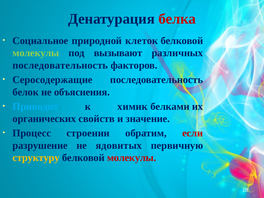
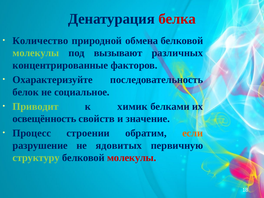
Социальное: Социальное -> Количество (40, 41)
клеток: клеток -> обмена (142, 41)
последовательность: последовательность -> концентрированные (60, 65)
Серосодержащие: Серосодержащие -> Охарактеризуйте (53, 80)
объяснения: объяснения -> социальное (82, 92)
Приводит colour: light blue -> light green (36, 106)
органических: органических -> освещённость (44, 119)
если colour: red -> orange (193, 133)
структуру colour: yellow -> light green (36, 158)
